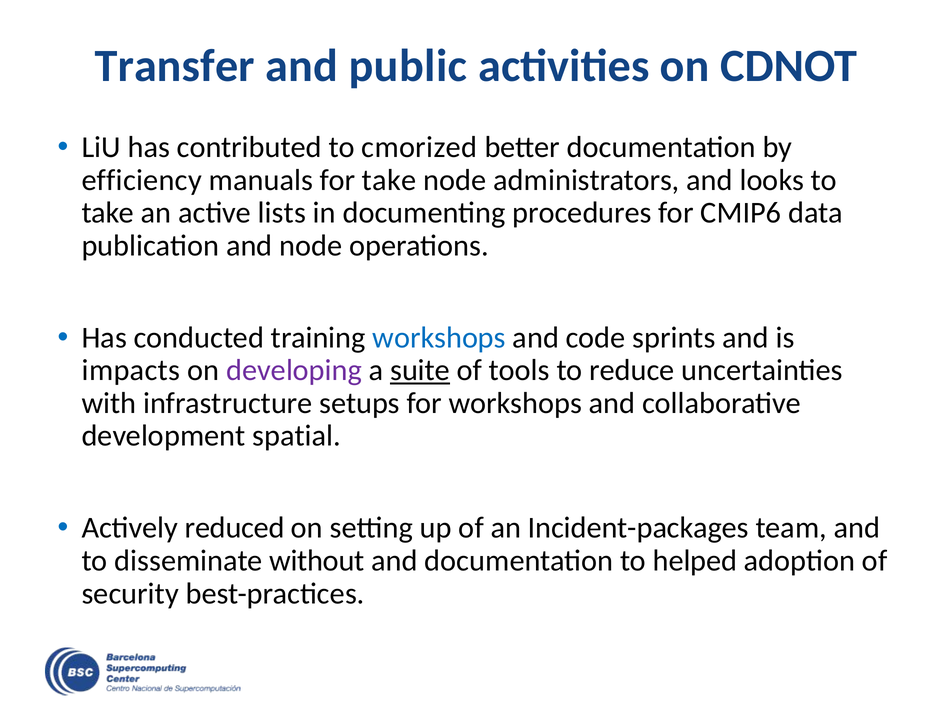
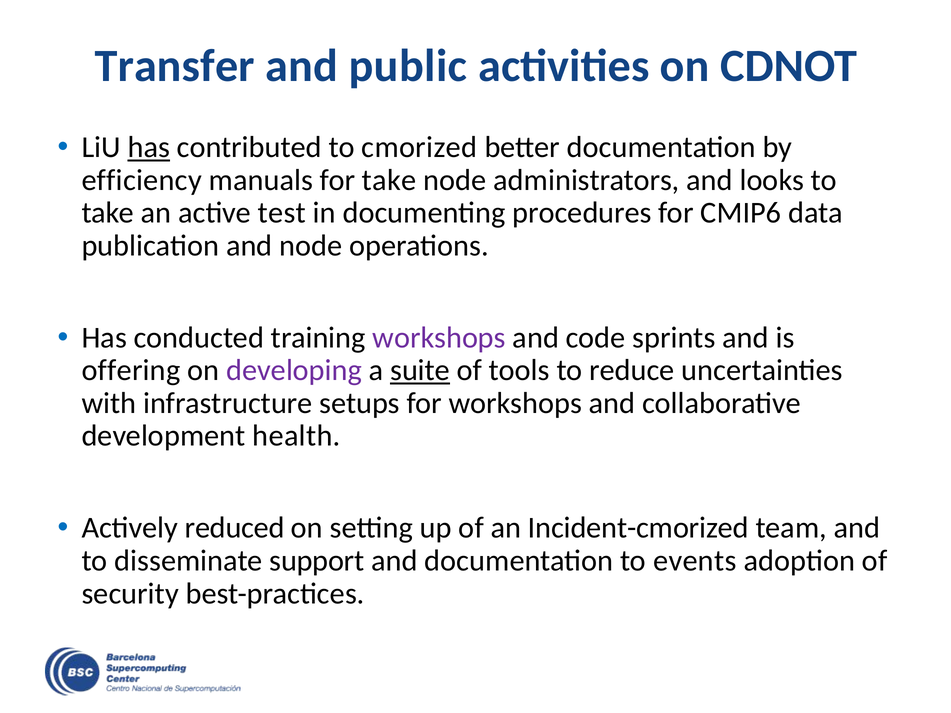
has underline: none -> present (149, 147)
lists: lists -> test (282, 213)
workshops colour: blue -> purple (439, 338)
impacts: impacts -> offering (131, 371)
spatial: spatial -> health (296, 436)
Incident-packages: Incident-packages -> Incident-cmorized (638, 528)
without: without -> support (317, 561)
helped: helped -> events (695, 561)
